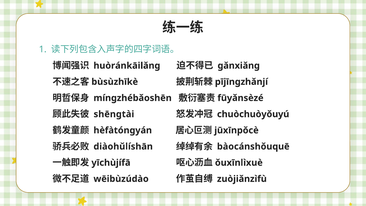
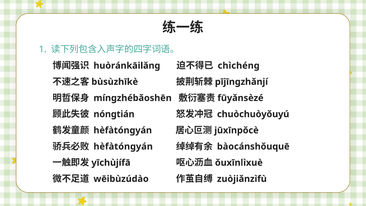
gǎnxiǎng: gǎnxiǎng -> chìchénɡ (239, 66)
shēngtài: shēngtài -> nóngtián (114, 114)
diàohǔlíshān: diàohǔlíshān -> hèfàtóngyán (123, 146)
